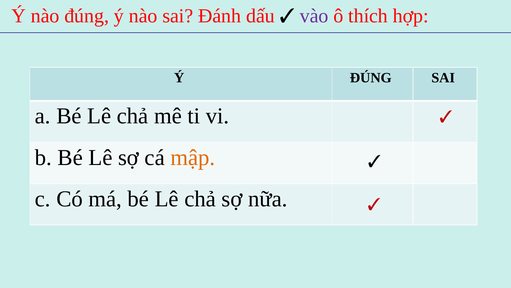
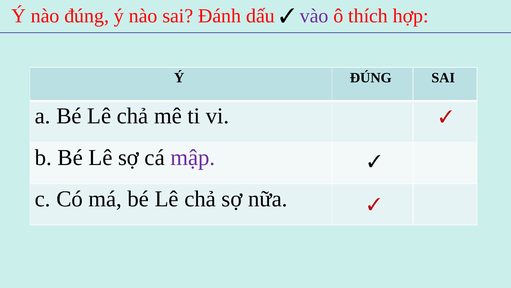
mập colour: orange -> purple (193, 157)
